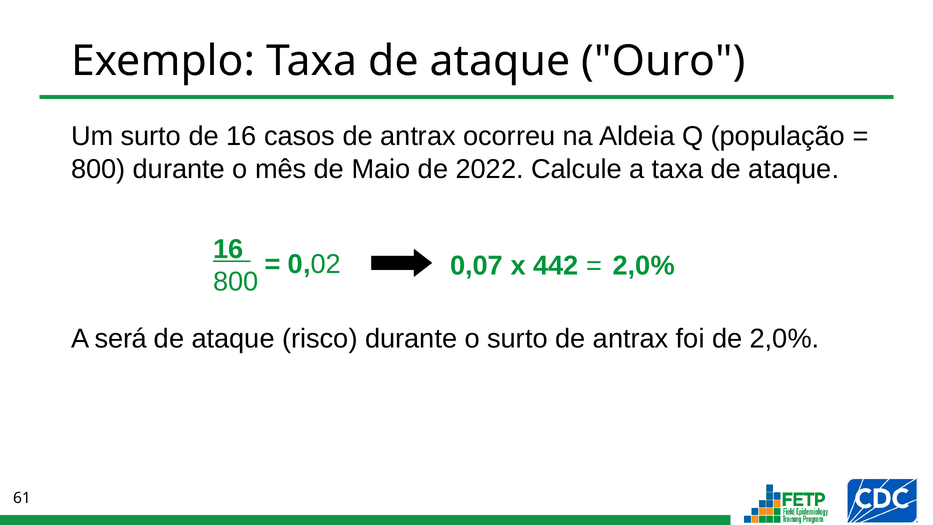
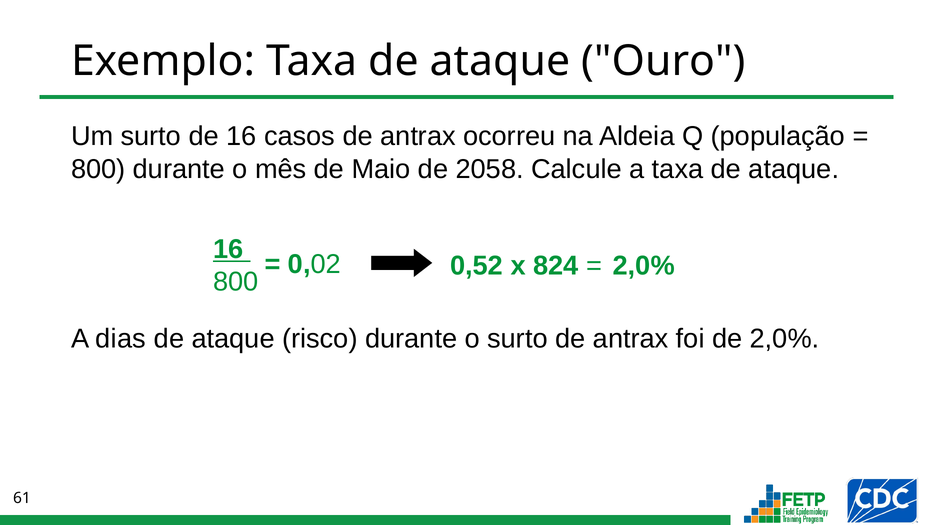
2022: 2022 -> 2058 (490, 169)
0,07: 0,07 -> 0,52 (477, 266)
442: 442 -> 824 (556, 266)
será: será -> dias (121, 339)
